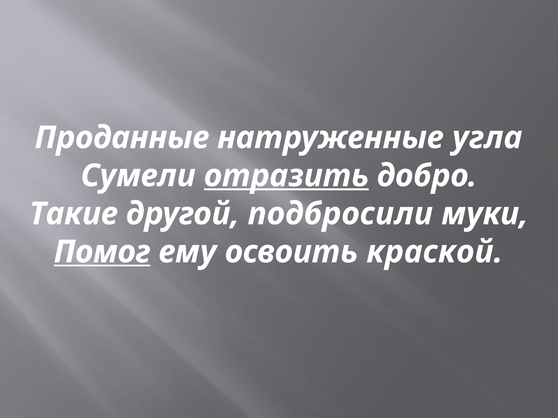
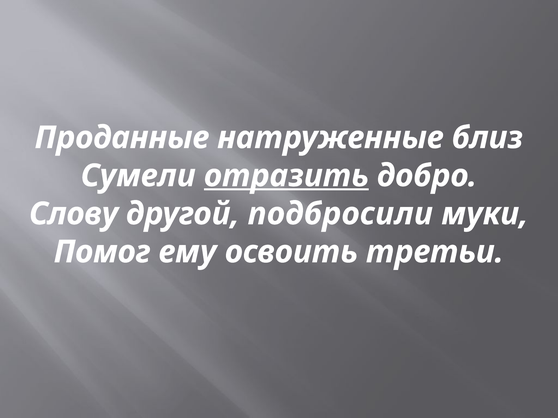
угла: угла -> близ (487, 138)
Такие: Такие -> Слову (74, 214)
Помог underline: present -> none (102, 252)
краской: краской -> третьи (435, 252)
